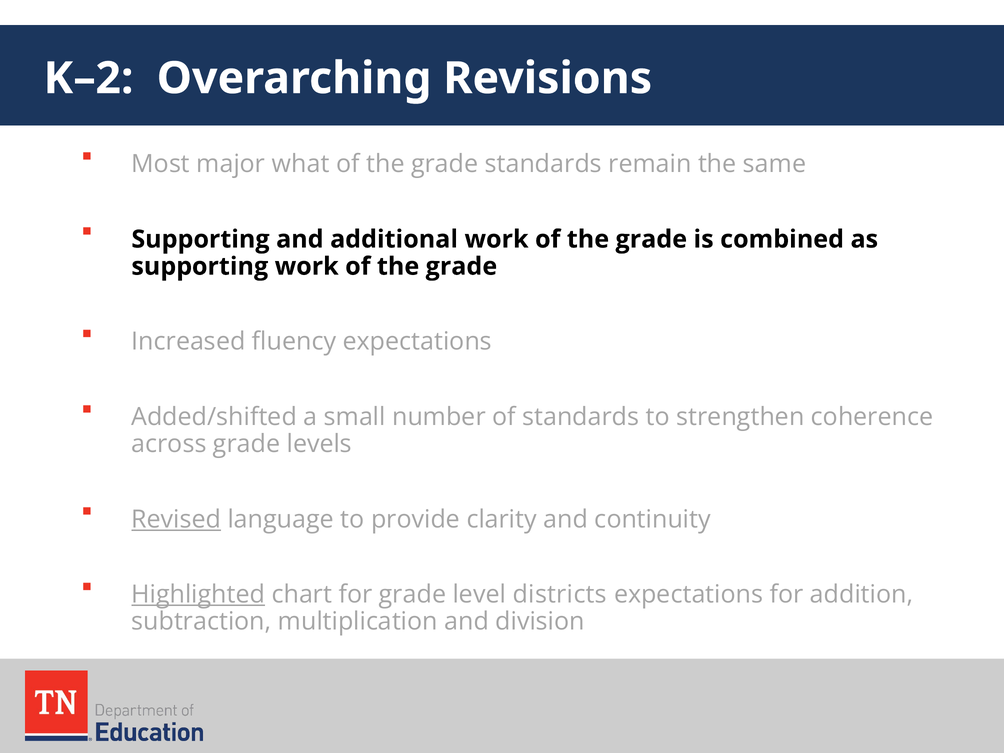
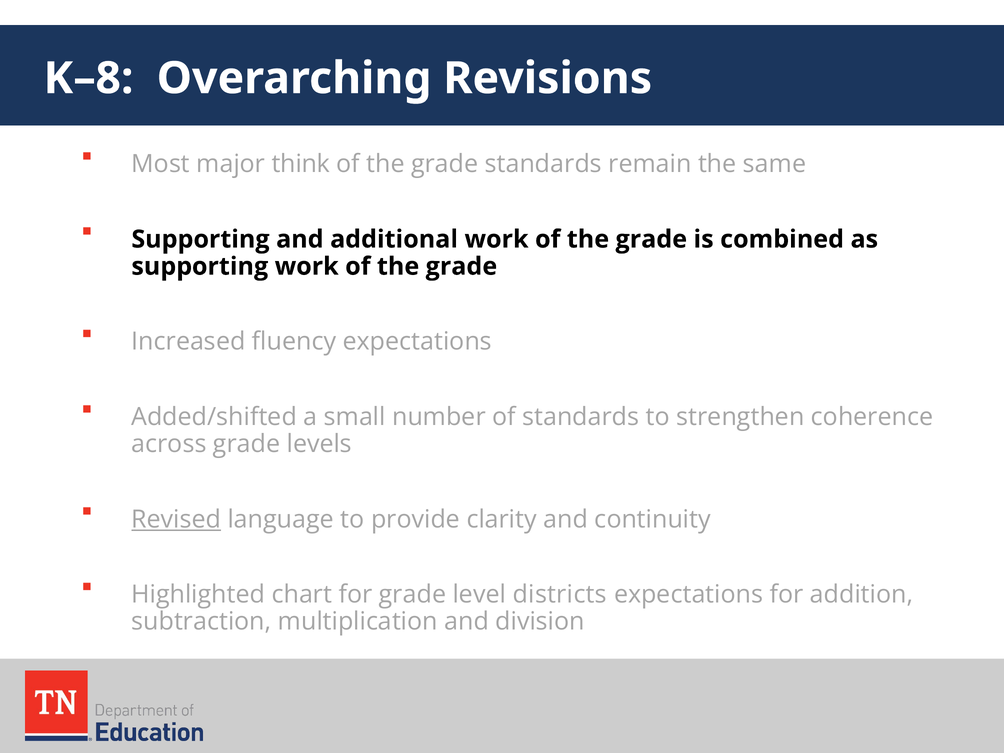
K–2: K–2 -> K–8 (89, 78)
what: what -> think (301, 164)
Highlighted underline: present -> none (198, 595)
